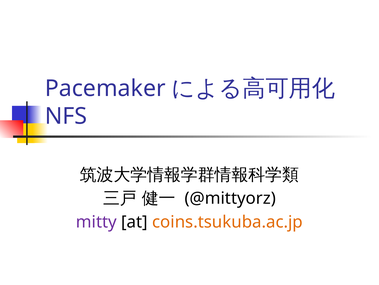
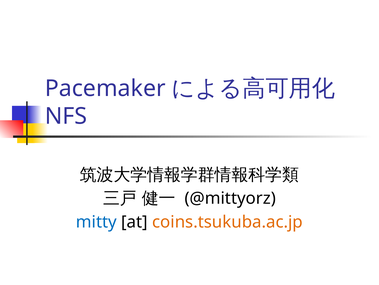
mitty colour: purple -> blue (96, 221)
